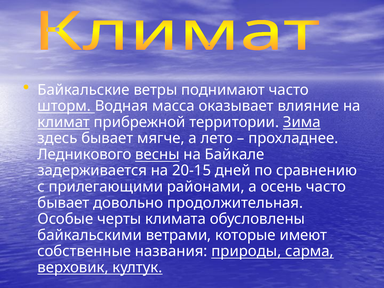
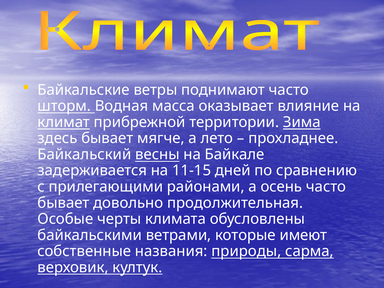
Ледникового: Ледникового -> Байкальский (84, 154)
20-15: 20-15 -> 11-15 (192, 171)
